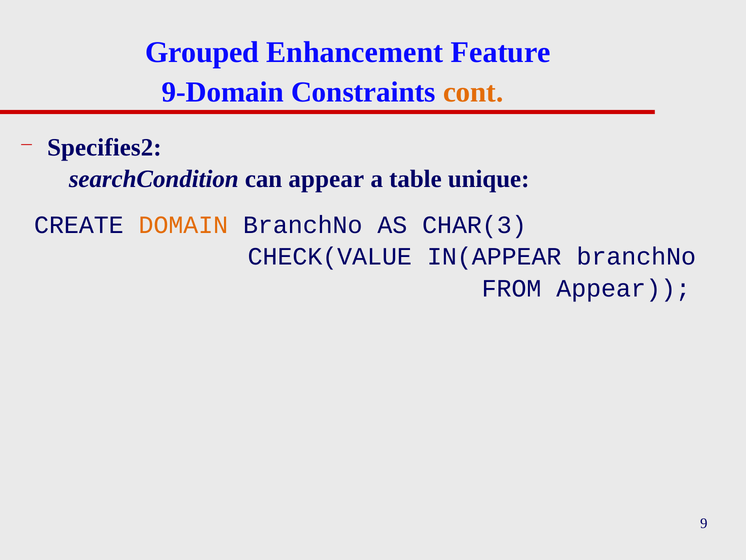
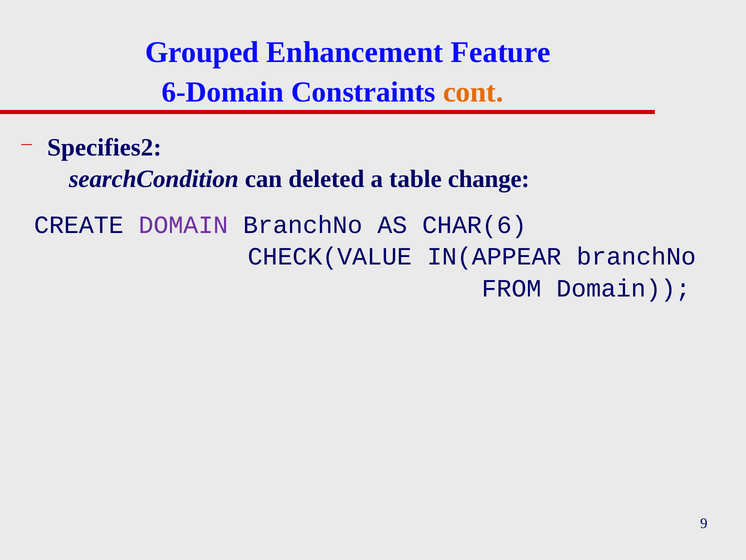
9-Domain: 9-Domain -> 6-Domain (223, 92)
can appear: appear -> deleted (326, 179)
unique: unique -> change (489, 179)
DOMAIN colour: orange -> purple (183, 225)
CHAR(3: CHAR(3 -> CHAR(6 (474, 225)
FROM Appear: Appear -> Domain (623, 288)
